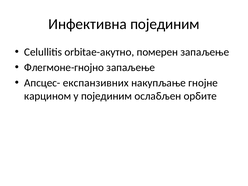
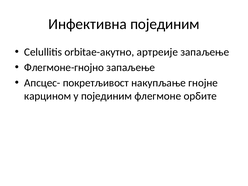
померен: померен -> артреије (157, 52)
експанзивних: експанзивних -> покретљивост (96, 83)
ослабљен: ослабљен -> флегмоне (158, 96)
